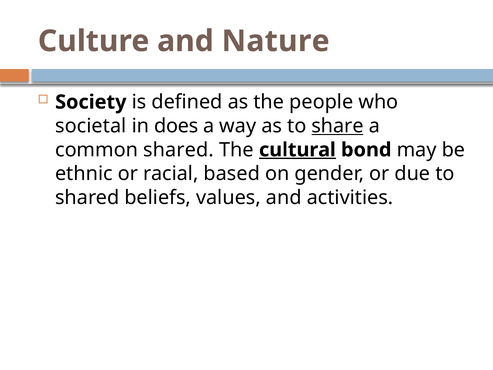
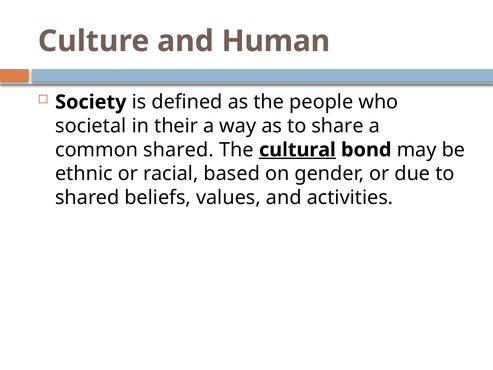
Nature: Nature -> Human (276, 41)
does: does -> their (176, 126)
share underline: present -> none (338, 126)
